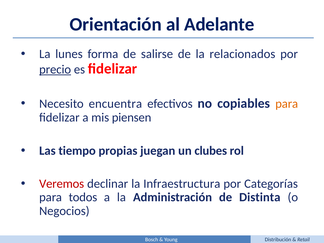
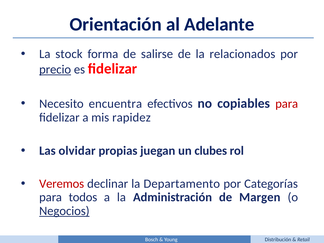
lunes: lunes -> stock (69, 54)
para colour: orange -> red (287, 104)
piensen: piensen -> rapidez (131, 118)
tiempo: tiempo -> olvidar (77, 151)
Infraestructura: Infraestructura -> Departamento (182, 184)
Distinta: Distinta -> Margen (260, 197)
Negocios underline: none -> present (64, 211)
